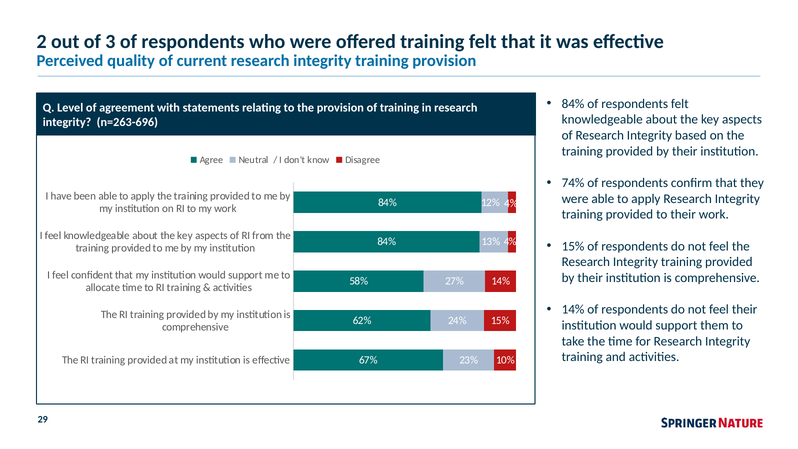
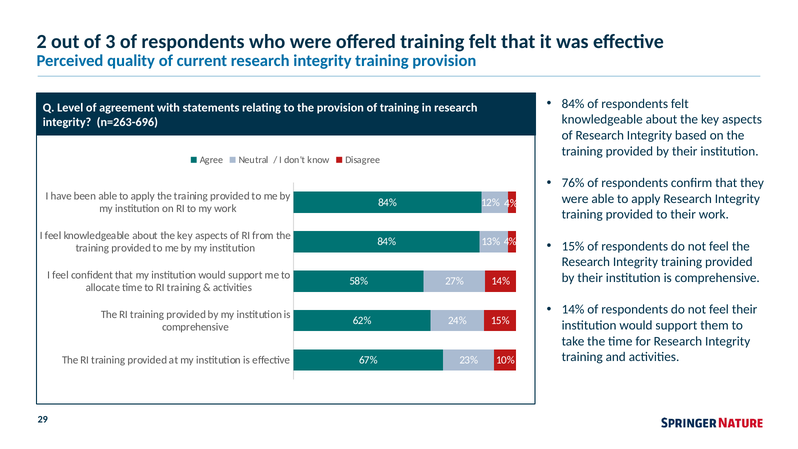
74%: 74% -> 76% (573, 183)
